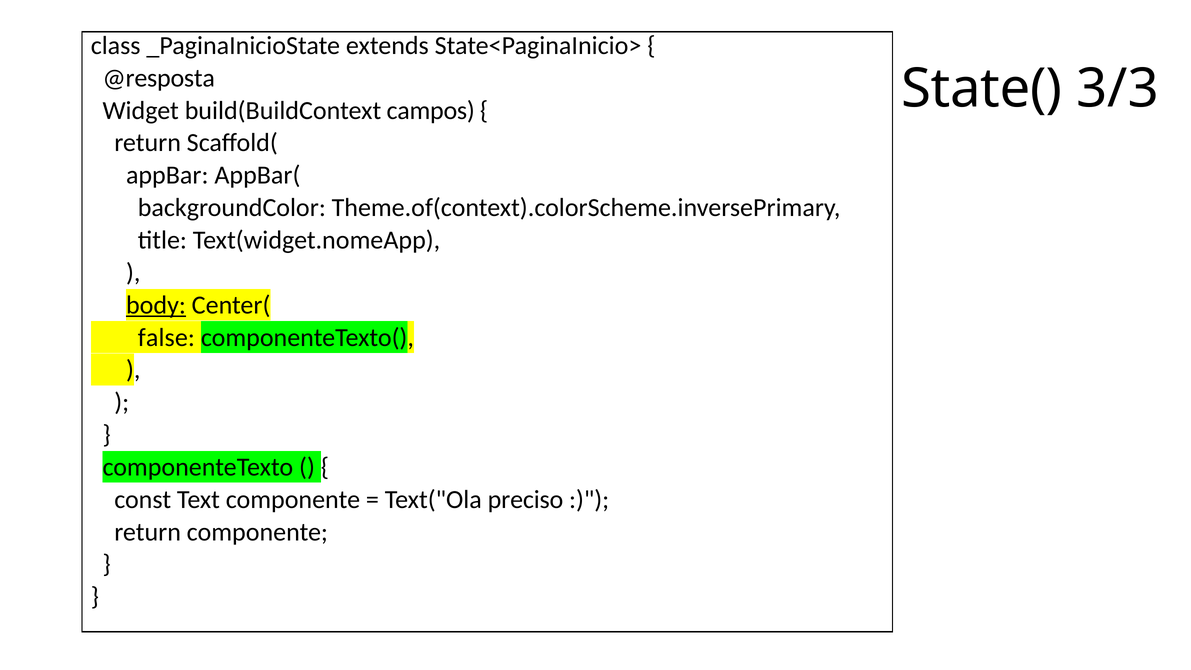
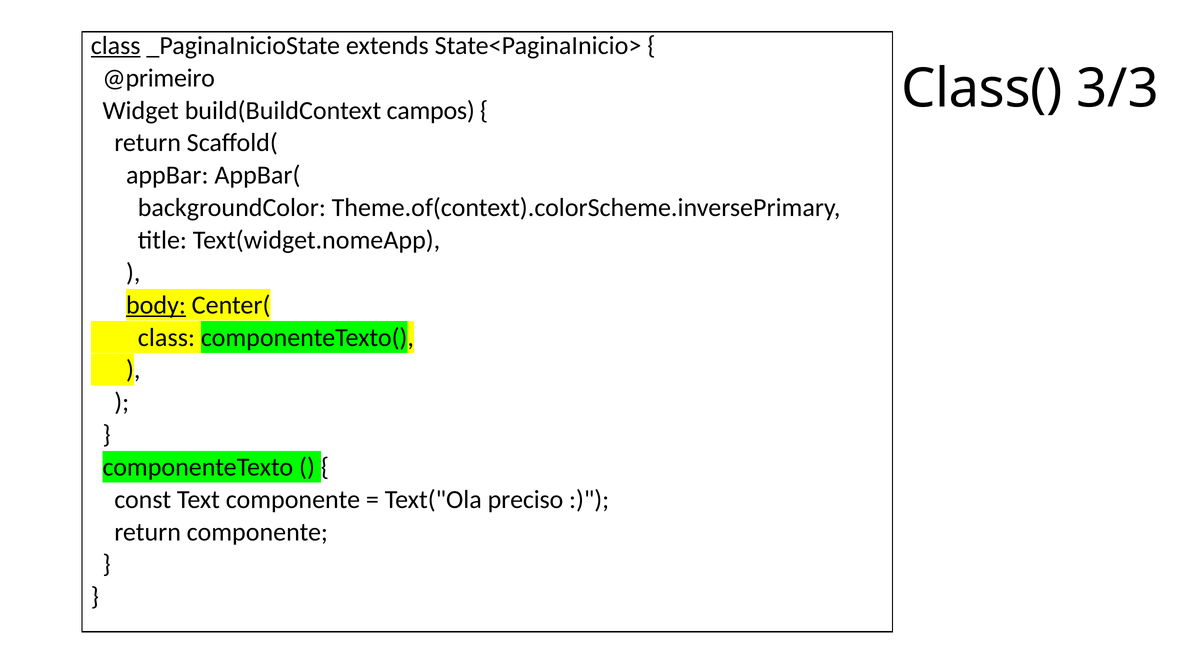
class underline: none -> present (116, 46)
@resposta: @resposta -> @primeiro (159, 78)
State(: State( -> Class( (982, 89)
false: false -> class (166, 337)
